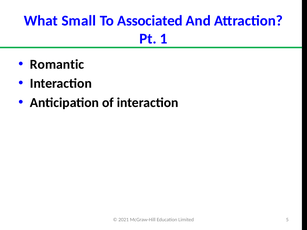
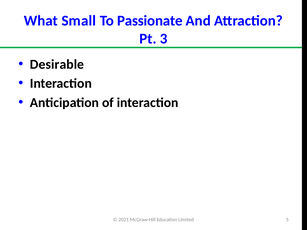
Associated: Associated -> Passionate (150, 21)
1: 1 -> 3 (164, 39)
Romantic: Romantic -> Desirable (57, 64)
